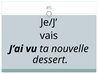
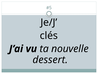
vais: vais -> clés (49, 35)
